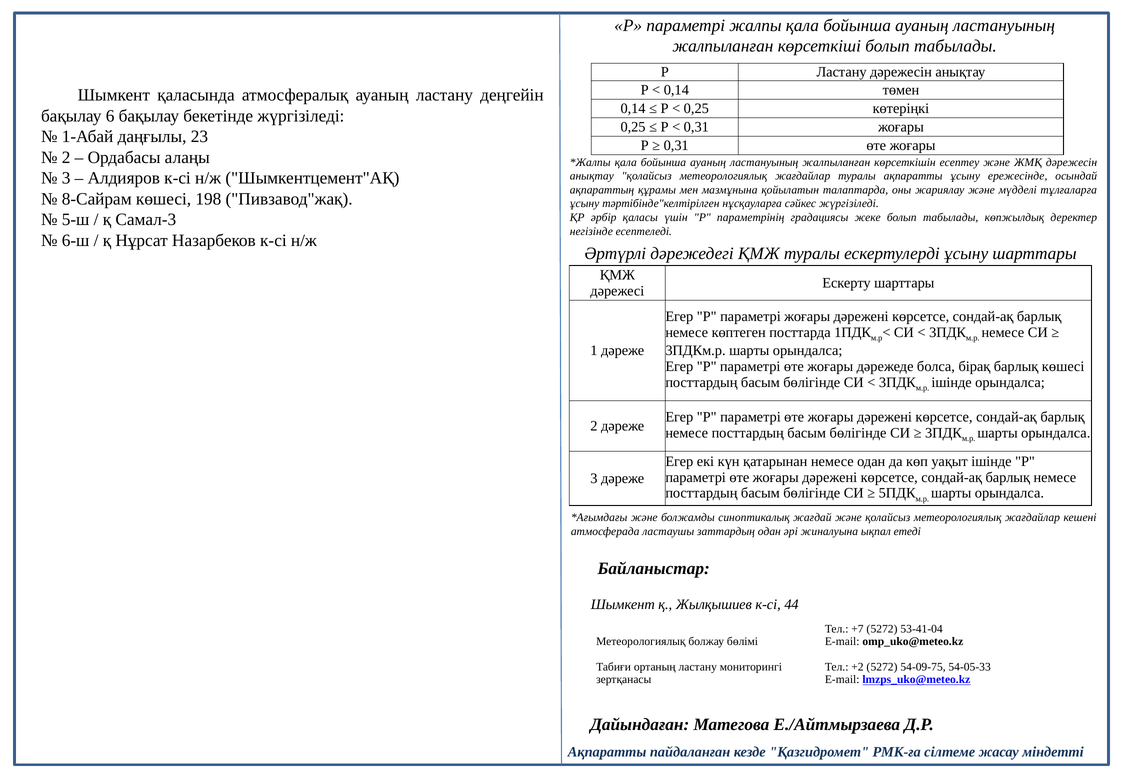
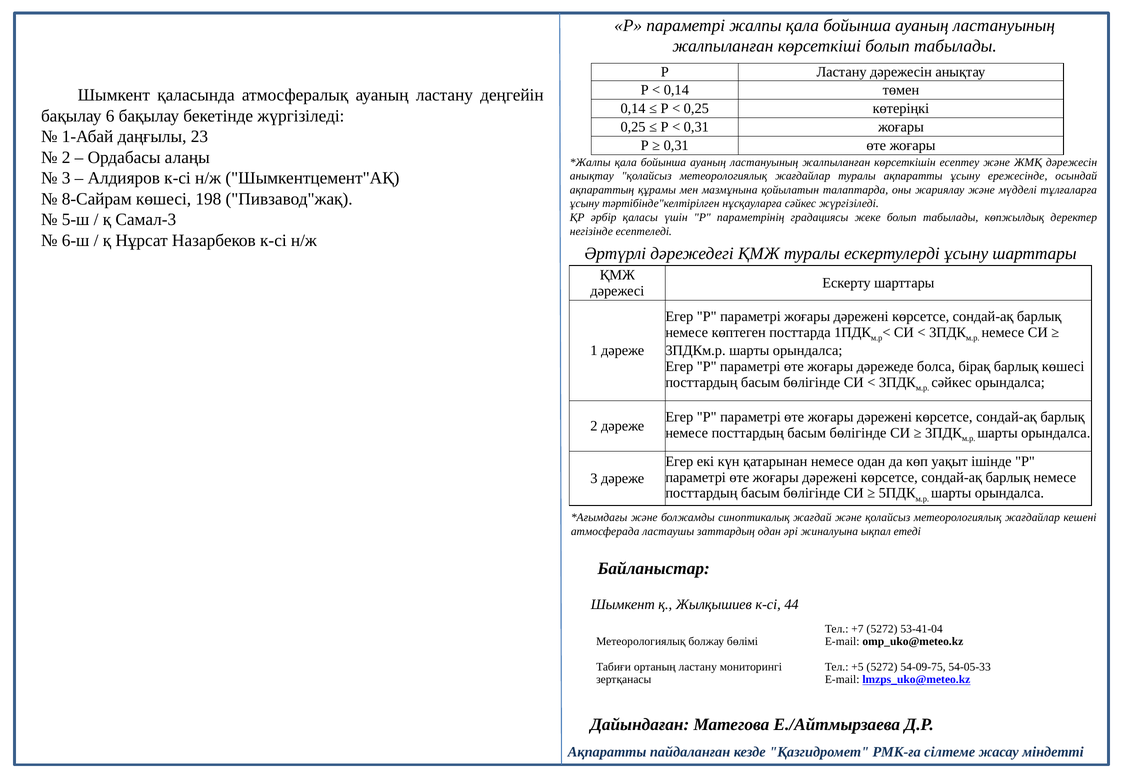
ішінде: ішінде -> сәйкес (952, 382)
+2: +2 -> +5 (857, 666)
